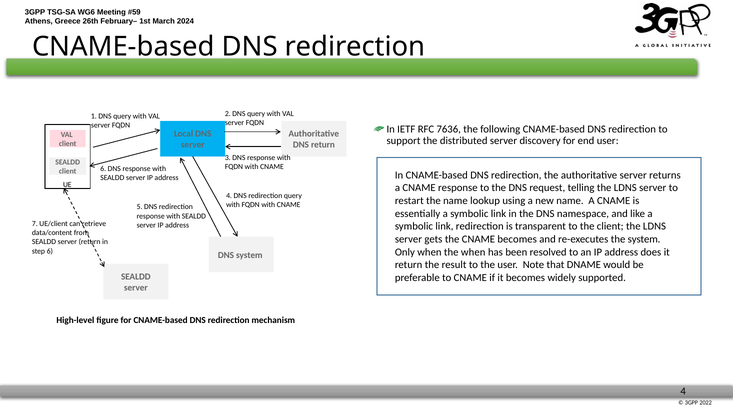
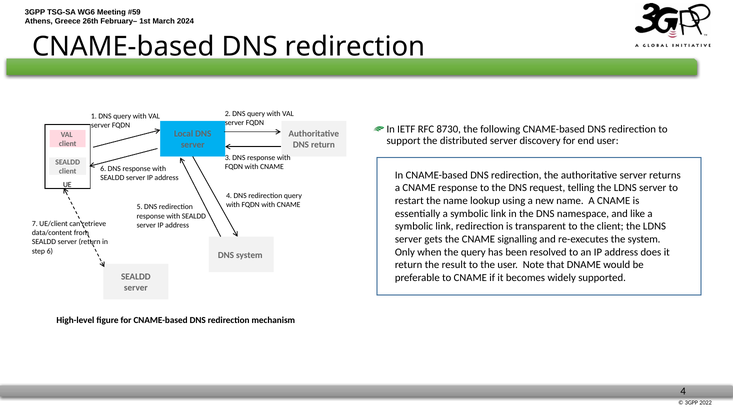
7636: 7636 -> 8730 (449, 130)
CNAME becomes: becomes -> signalling (517, 239)
the when: when -> query (473, 252)
